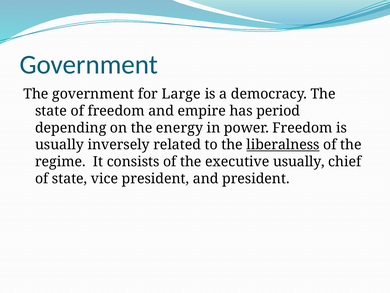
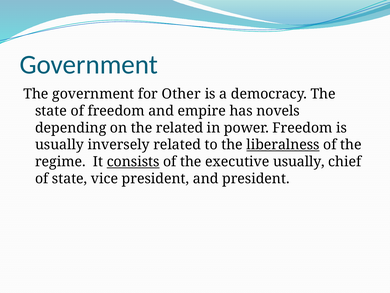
Large: Large -> Other (181, 94)
period: period -> novels (278, 111)
the energy: energy -> related (180, 128)
consists underline: none -> present (133, 161)
